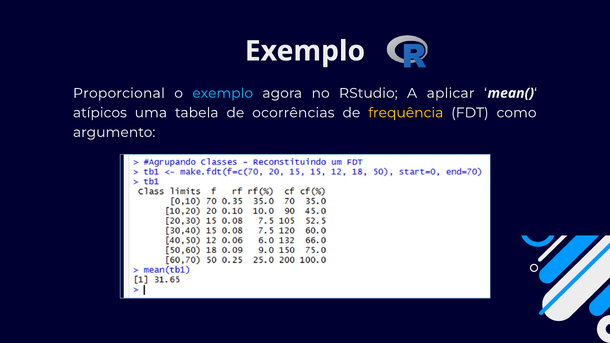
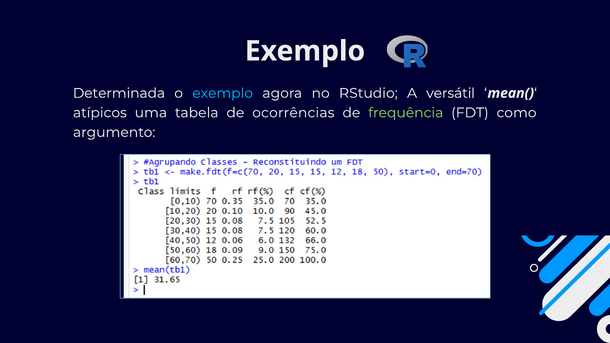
Proporcional: Proporcional -> Determinada (119, 93)
aplicar: aplicar -> versátil (451, 93)
frequência colour: yellow -> light green (406, 113)
